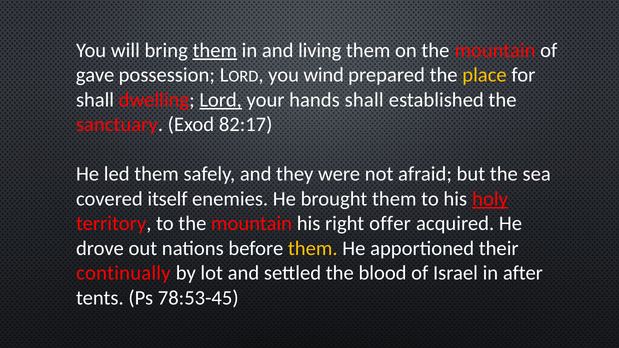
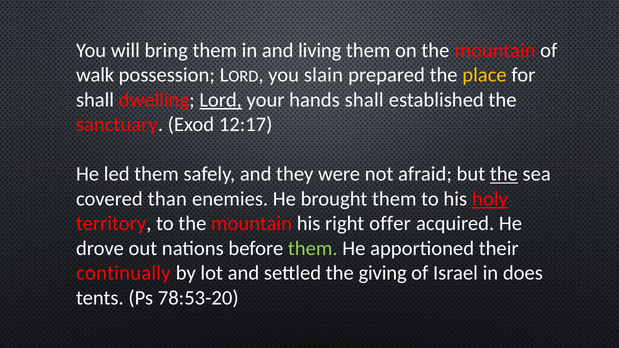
them underline: present -> none (215, 50)
gave: gave -> walk (95, 75)
wind: wind -> slain (323, 75)
82:17: 82:17 -> 12:17 (246, 125)
the underline: none -> present (504, 174)
itself: itself -> than (167, 199)
them colour: yellow -> light green (313, 248)
blood: blood -> giving (383, 273)
after: after -> does (523, 273)
78:53-45: 78:53-45 -> 78:53-20 (198, 298)
